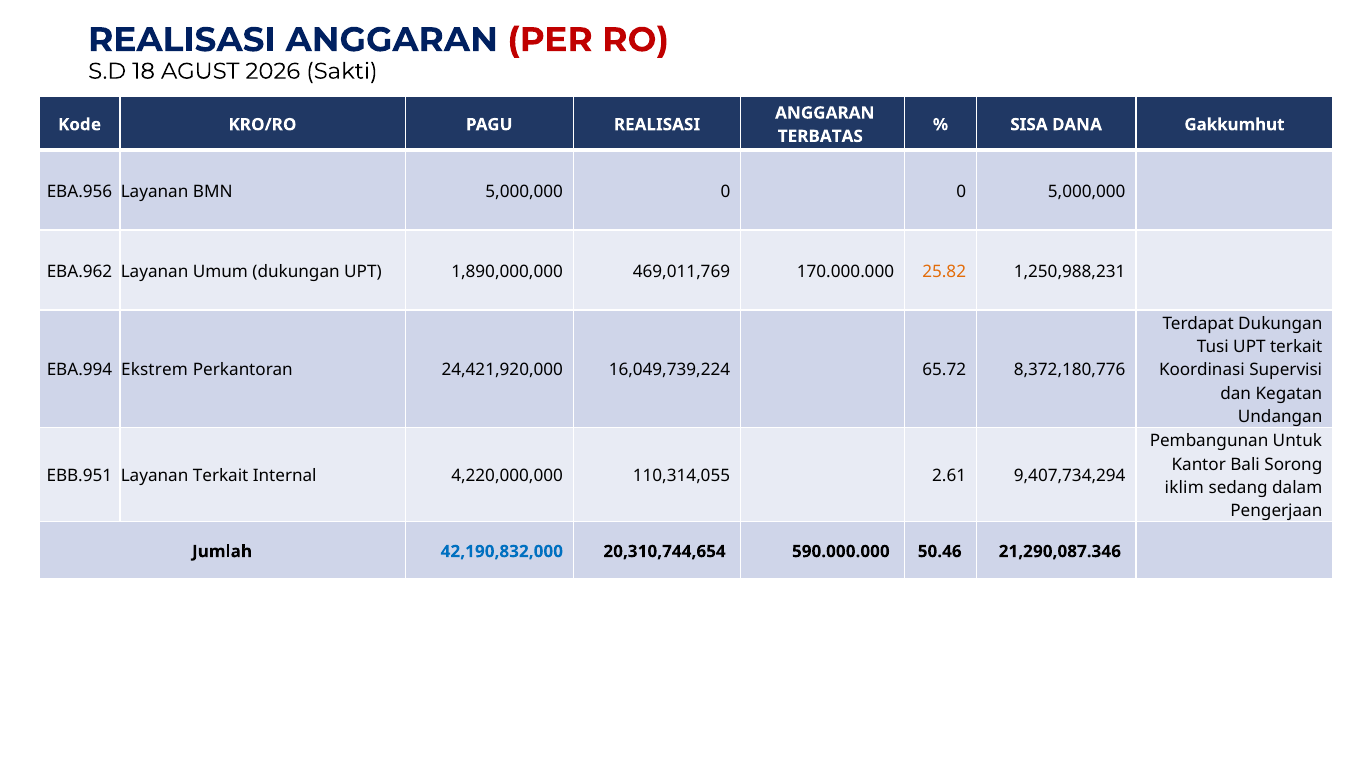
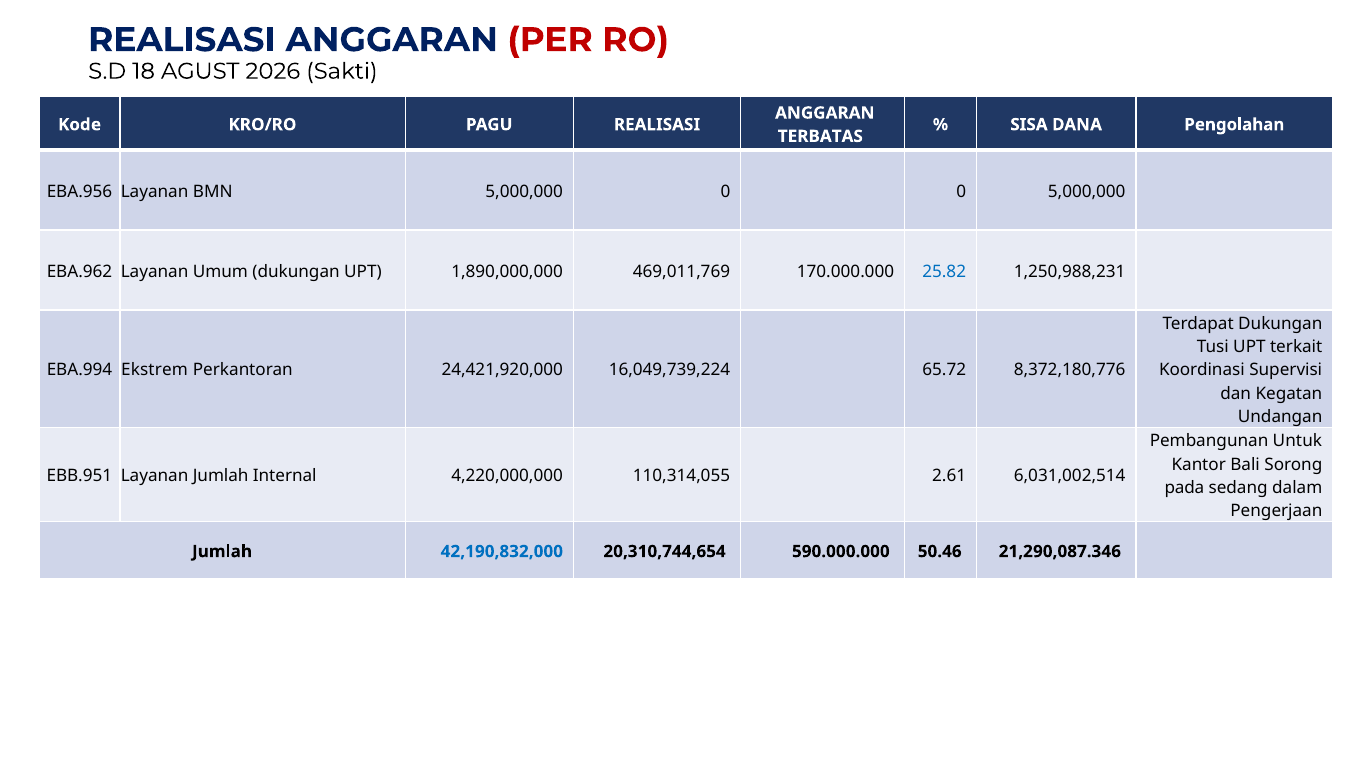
Gakkumhut: Gakkumhut -> Pengolahan (1234, 125)
25.82 colour: orange -> blue (944, 271)
Layanan Terkait: Terkait -> Jumlah (221, 476)
9,407,734,294: 9,407,734,294 -> 6,031,002,514 (1070, 476)
iklim: iklim -> pada (1184, 488)
